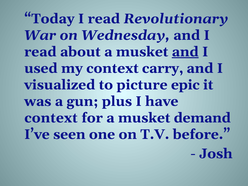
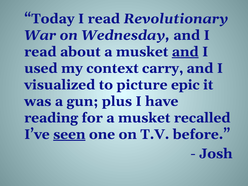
context: context -> reading (51, 118)
demand: demand -> recalled (202, 118)
seen underline: none -> present (69, 134)
